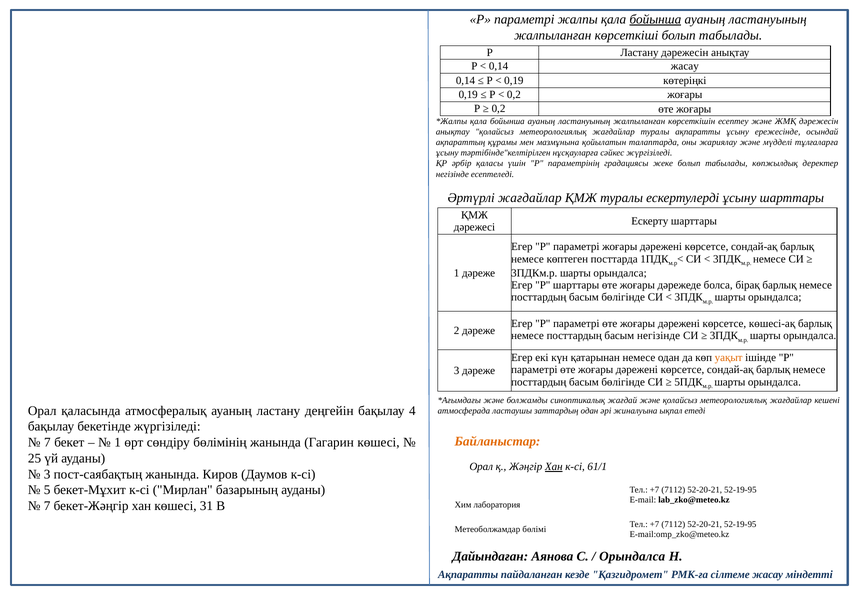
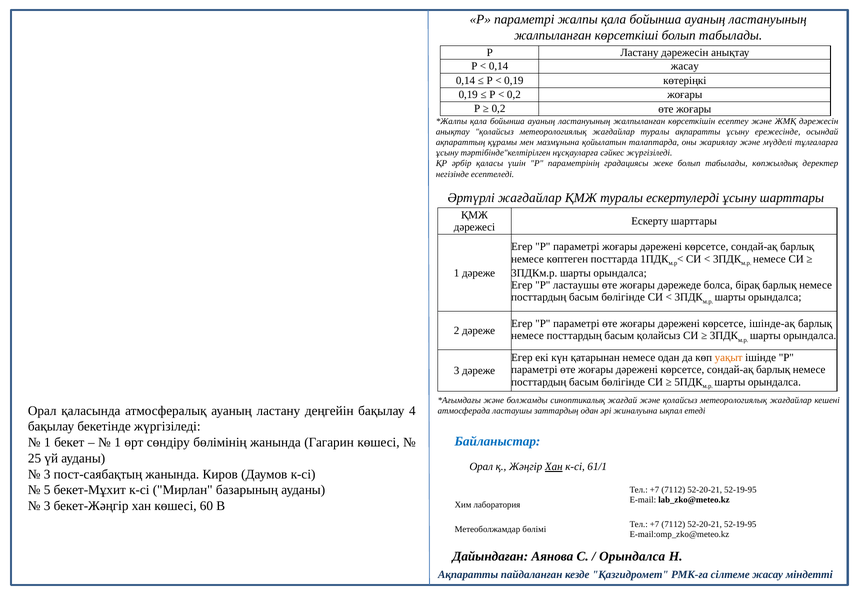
бойынша underline: present -> none (655, 19)
P шарттары: шарттары -> ластаушы (576, 285)
көшесі-ақ: көшесі-ақ -> ішінде-ақ (772, 324)
басым негізінде: негізінде -> қолайсыз (659, 336)
Байланыстар colour: orange -> blue (497, 441)
7: 7 -> 1 (47, 442)
7: 7 -> 3 (47, 506)
31: 31 -> 60 (206, 506)
